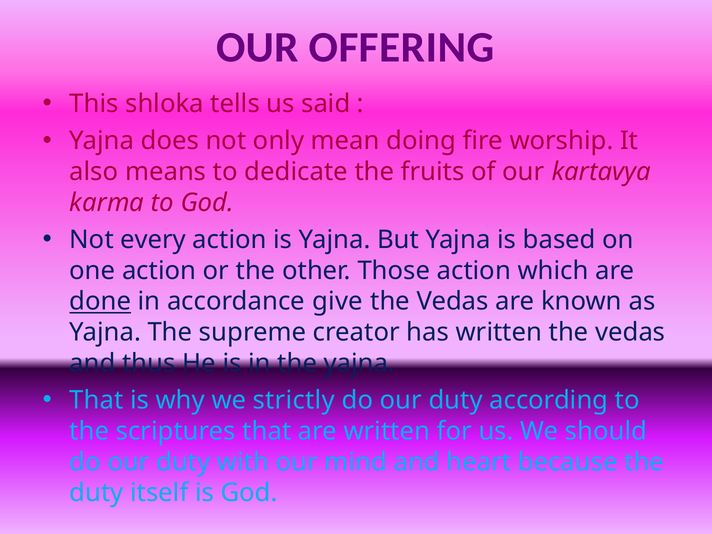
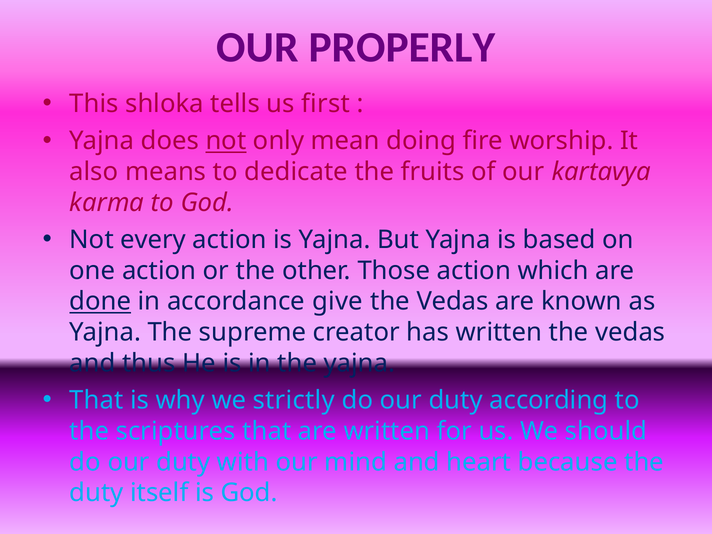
OFFERING: OFFERING -> PROPERLY (402, 48)
said: said -> first (326, 104)
not underline: none -> present (226, 141)
